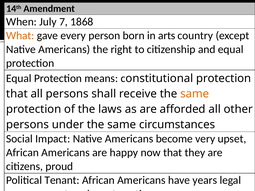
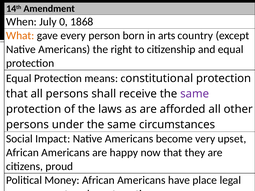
7: 7 -> 0 (64, 22)
same colour: orange -> purple (195, 94)
Tenant: Tenant -> Money (62, 180)
years: years -> place (205, 180)
